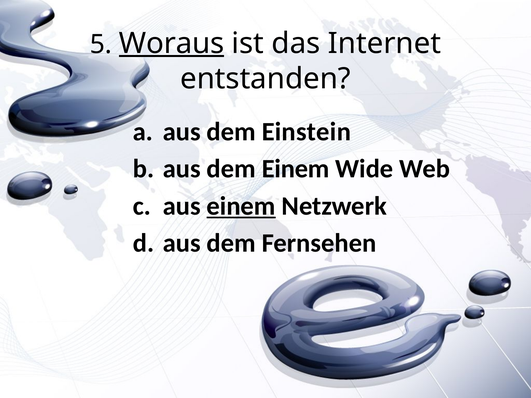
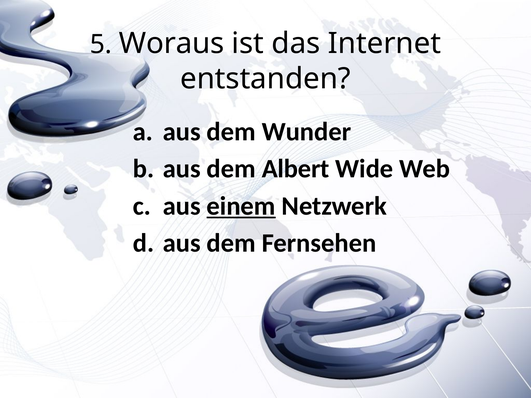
Woraus underline: present -> none (172, 43)
Einstein: Einstein -> Wunder (306, 132)
dem Einem: Einem -> Albert (296, 169)
